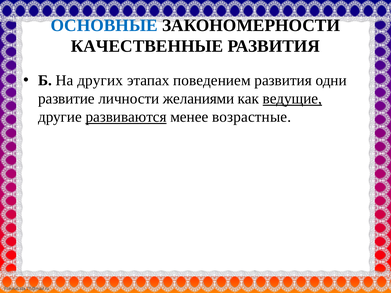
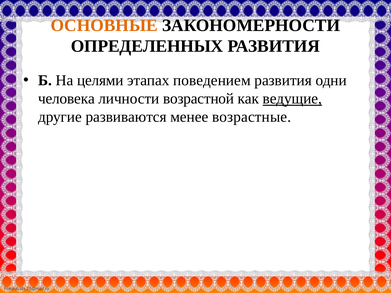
ОСНОВНЫЕ colour: blue -> orange (104, 25)
КАЧЕСТВЕННЫЕ: КАЧЕСТВЕННЫЕ -> ОПРЕДЕЛЕННЫХ (147, 46)
других: других -> целями (100, 81)
развитие: развитие -> человека (66, 99)
желаниями: желаниями -> возрастной (199, 99)
развиваются underline: present -> none (126, 117)
